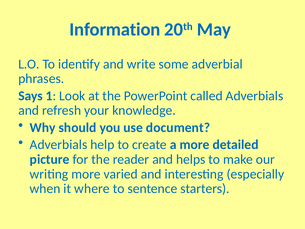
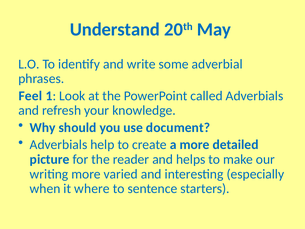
Information: Information -> Understand (115, 30)
Says: Says -> Feel (30, 96)
